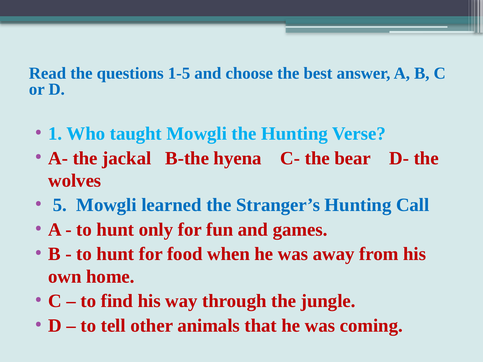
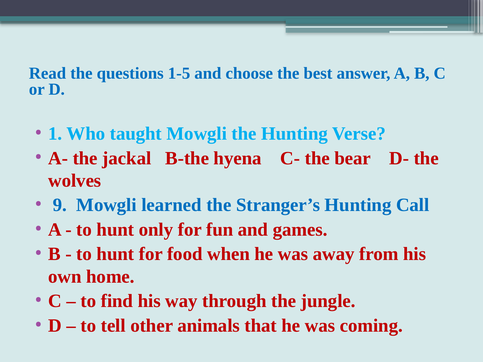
5: 5 -> 9 (60, 205)
